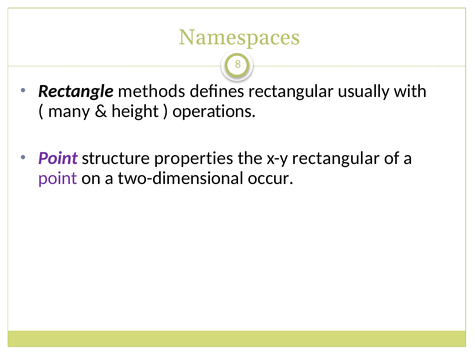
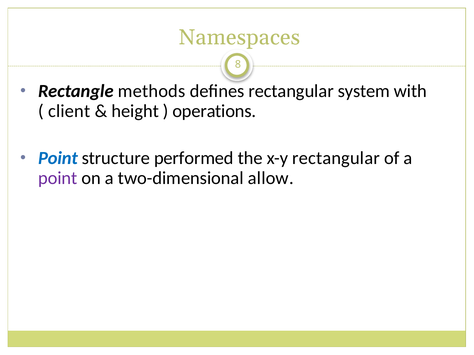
usually: usually -> system (364, 91)
many: many -> client (69, 111)
Point colour: purple -> blue (58, 158)
properties: properties -> performed (194, 158)
occur: occur -> allow (271, 178)
